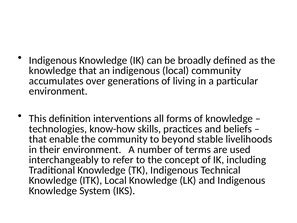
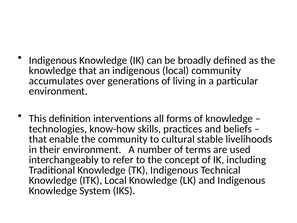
beyond: beyond -> cultural (178, 139)
